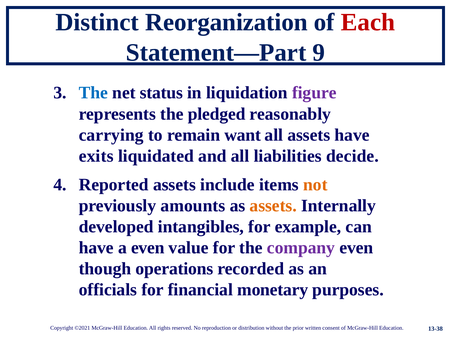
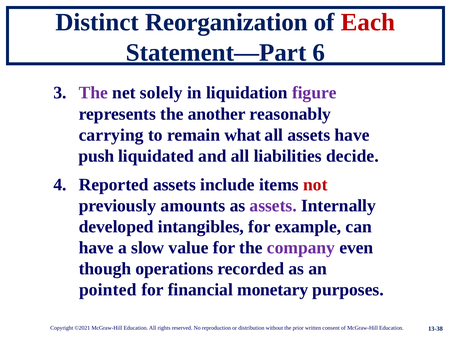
9: 9 -> 6 (319, 52)
The colour: blue -> purple (93, 93)
status: status -> solely (161, 93)
pledged: pledged -> another (217, 114)
want: want -> what (243, 135)
exits: exits -> push (96, 156)
not colour: orange -> red (315, 185)
assets colour: orange -> purple (273, 206)
a even: even -> slow (148, 248)
officials: officials -> pointed (108, 290)
